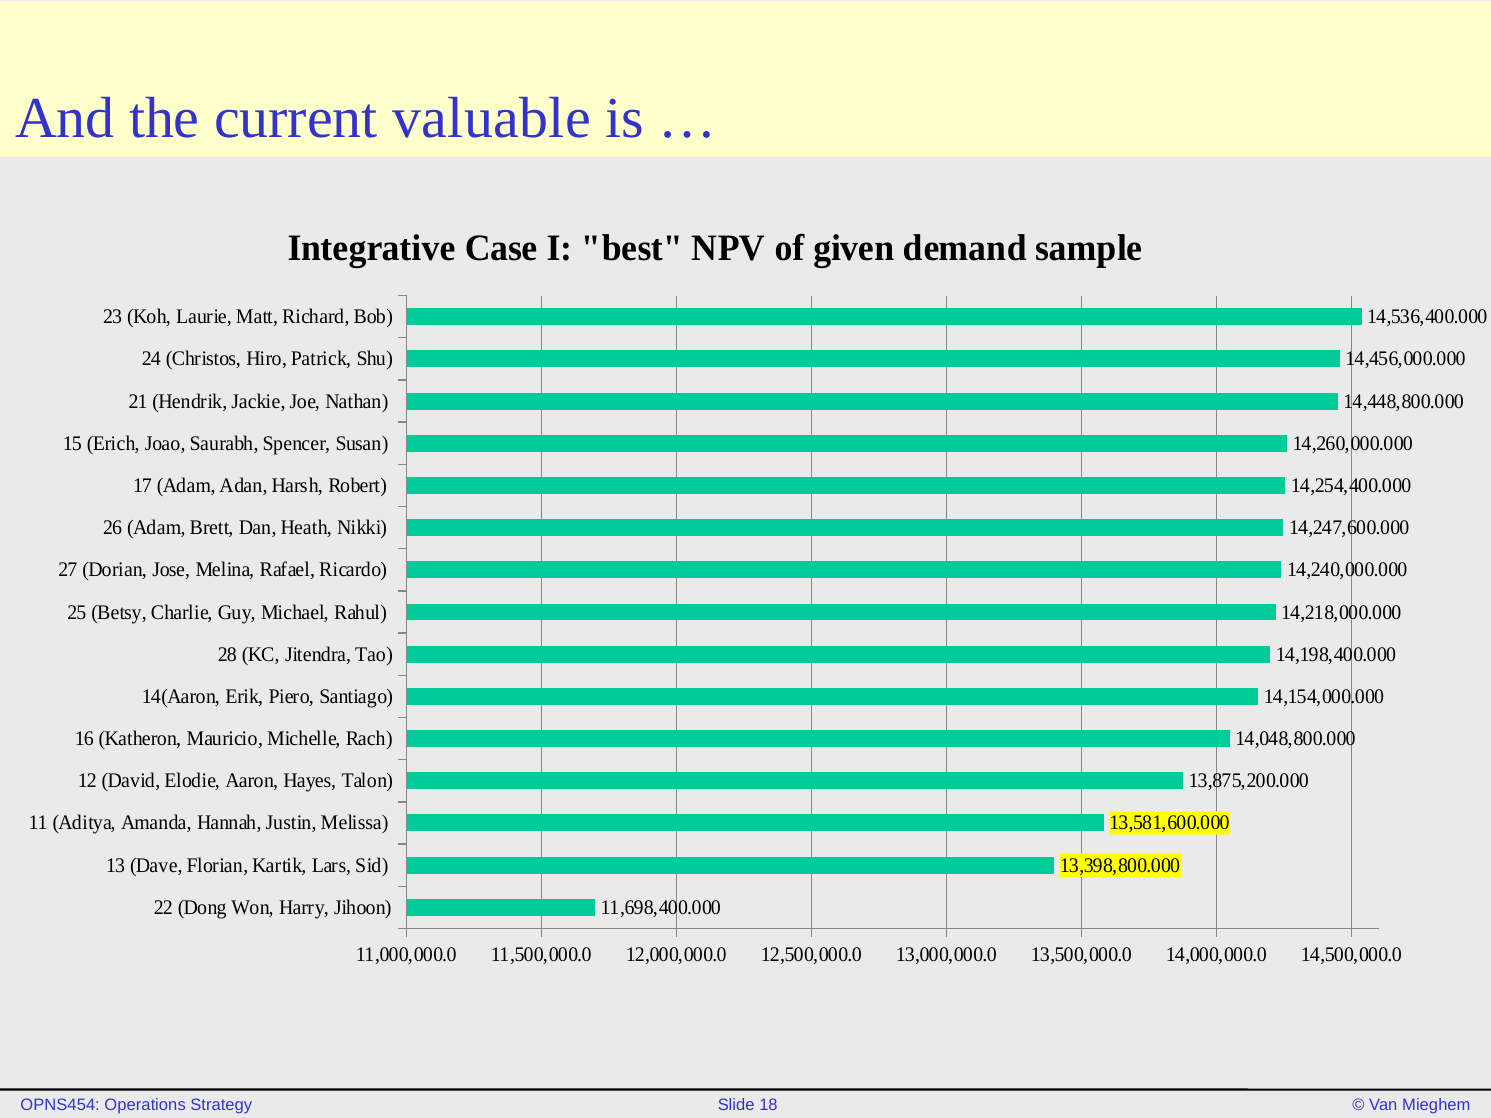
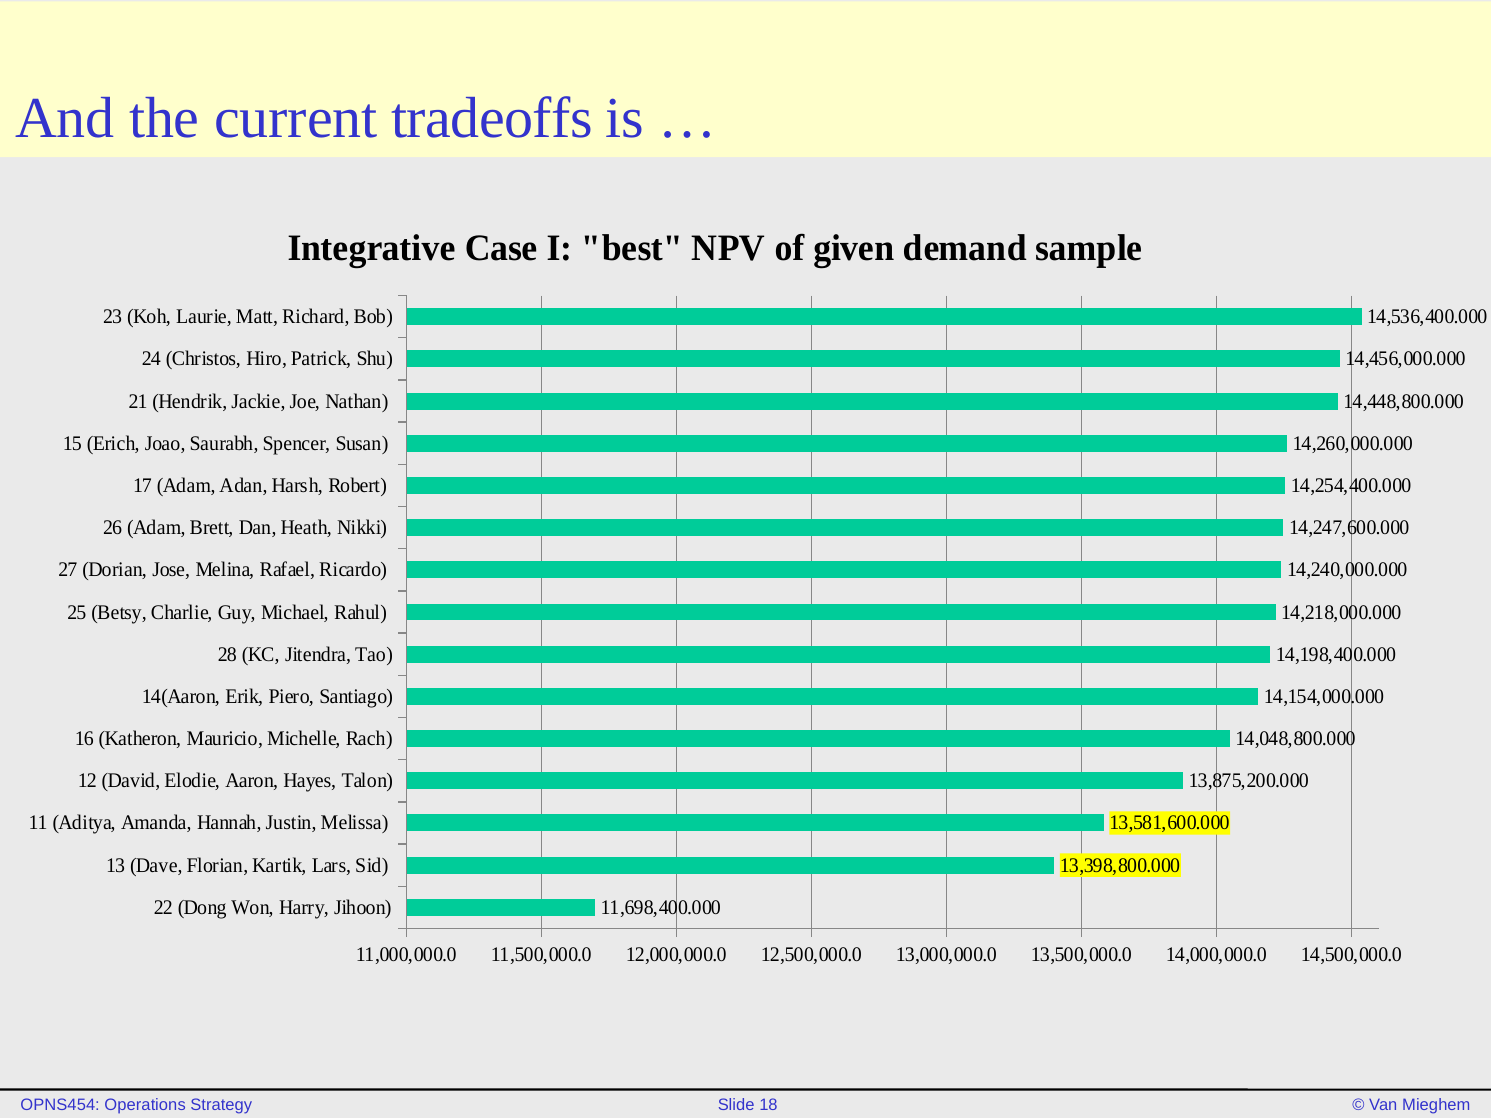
valuable: valuable -> tradeoffs (492, 119)
